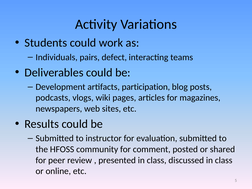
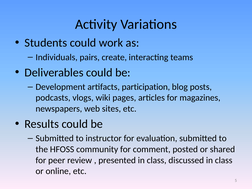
defect: defect -> create (114, 57)
